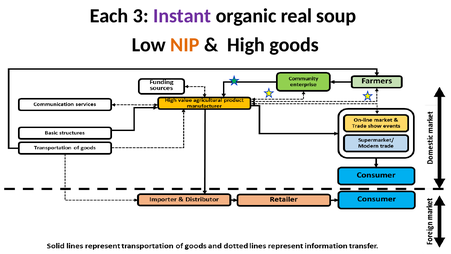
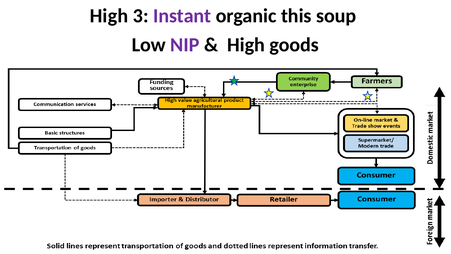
Each: Each -> High (109, 16)
real: real -> this (296, 16)
NIP colour: orange -> purple (185, 45)
